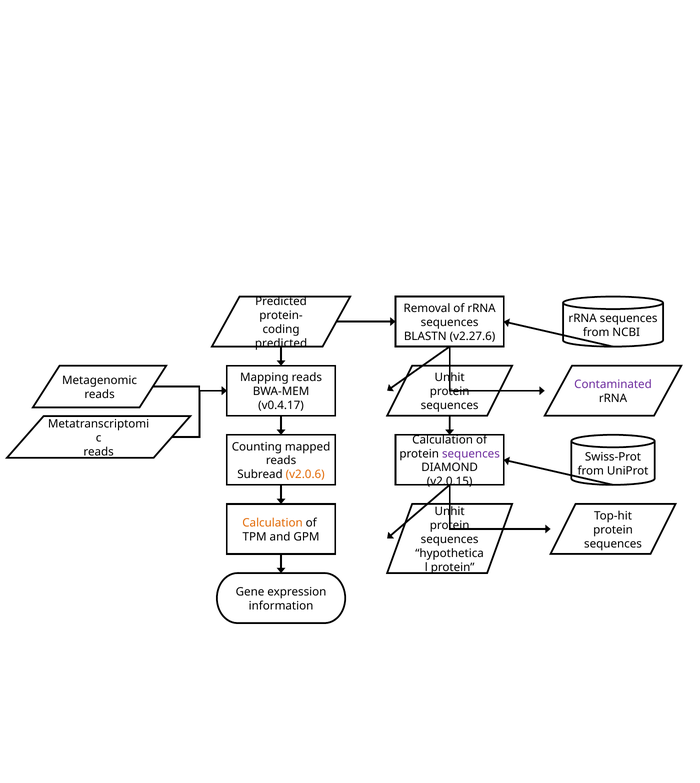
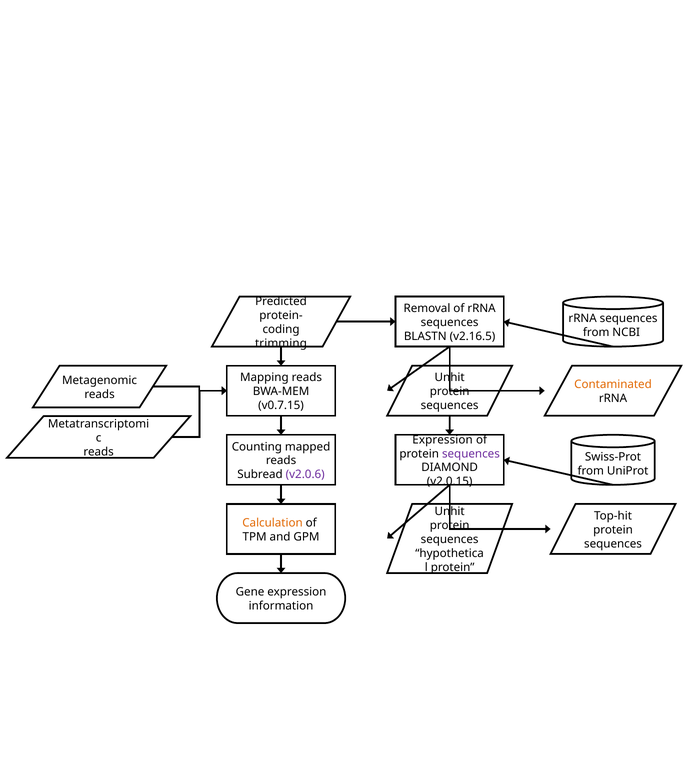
v2.27.6: v2.27.6 -> v2.16.5 (472, 336)
predicted: predicted -> trimming (281, 343)
Contaminated colour: purple -> orange (613, 384)
v0.4.17: v0.4.17 -> v0.7.15 (281, 405)
Calculation: Calculation -> Expression (443, 439)
v2.0.6 colour: orange -> purple (305, 474)
